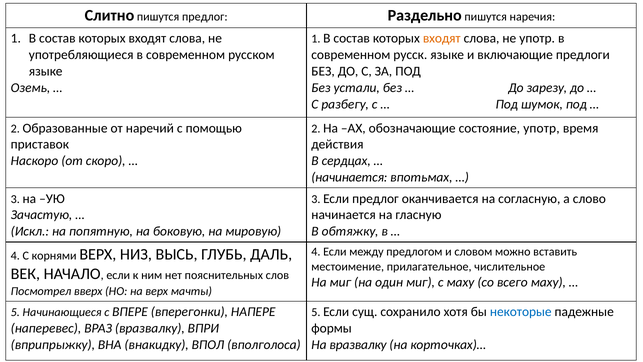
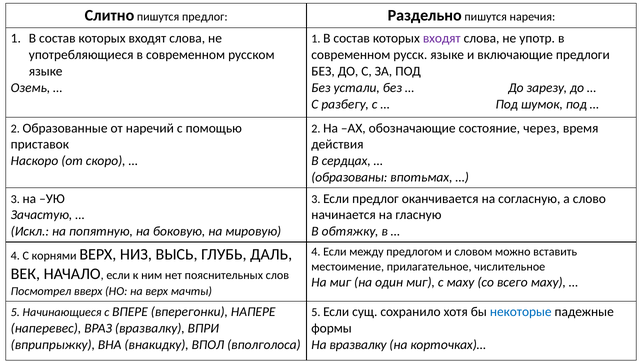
входят colour: orange -> purple (442, 38)
состояние употр: употр -> через (541, 128)
начинается: начинается -> образованы (349, 177)
